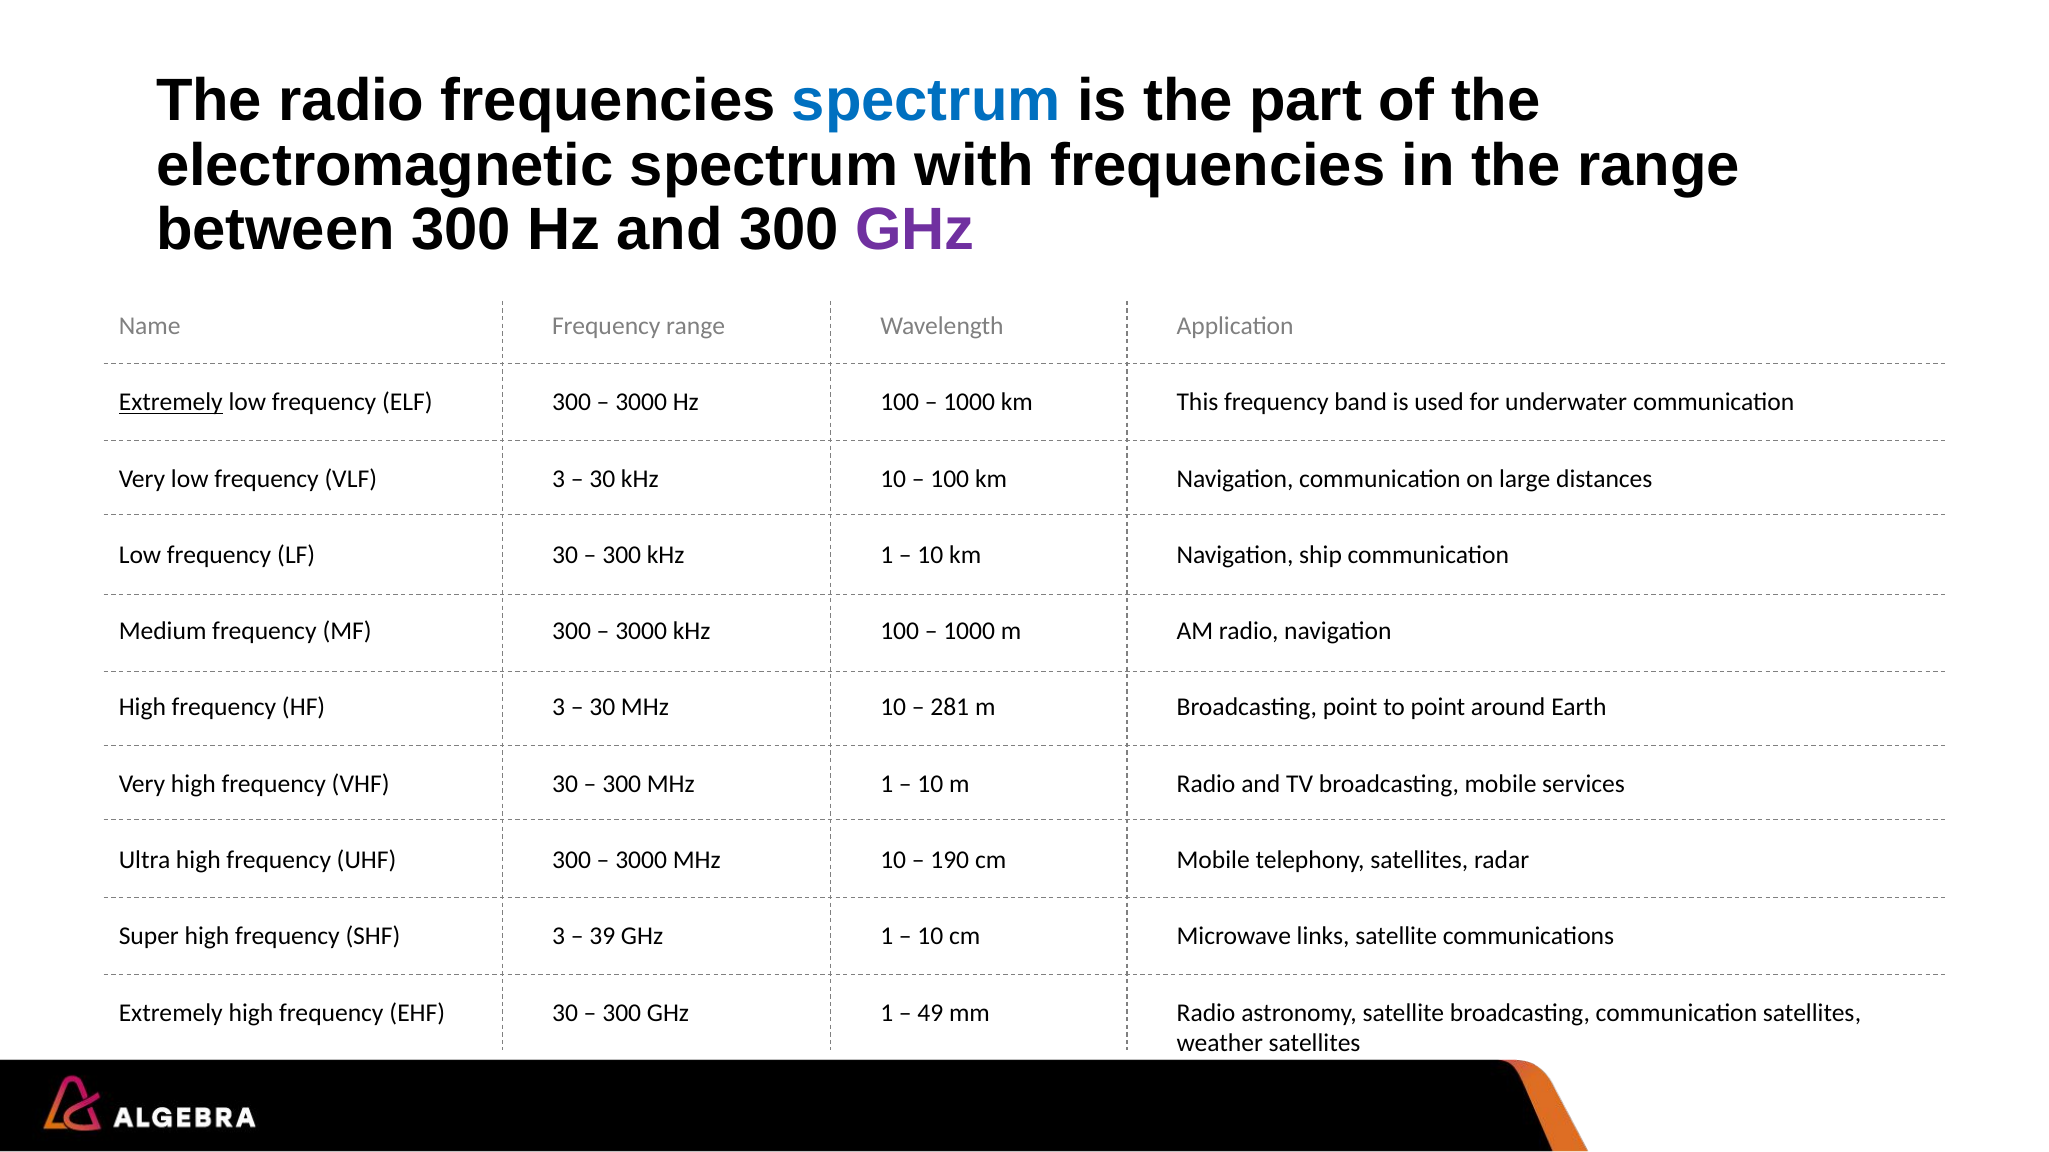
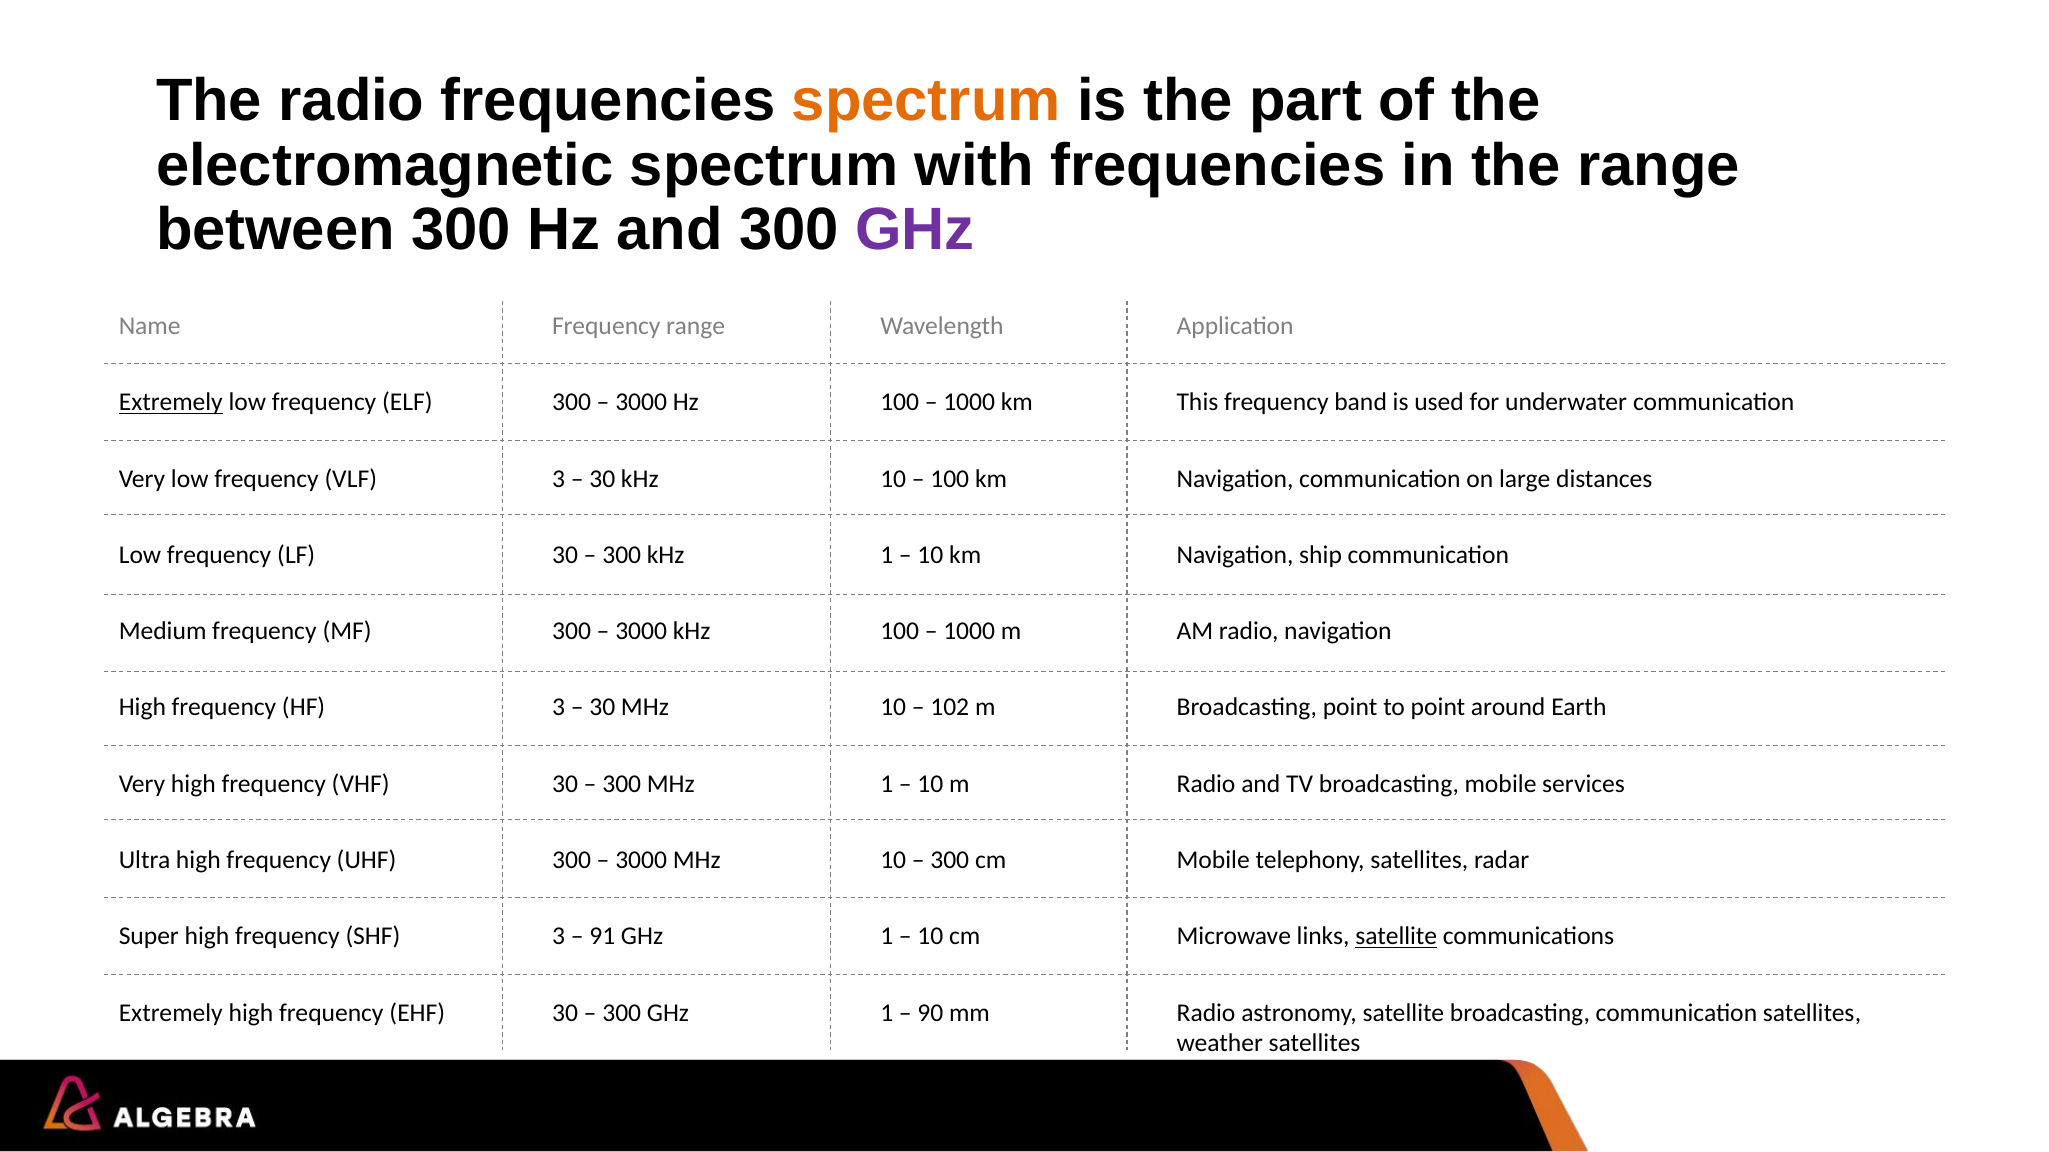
spectrum colour: blue -> orange (926, 101)
281: 281 -> 102 (950, 708)
190: 190 -> 300 (950, 861)
39: 39 -> 91 (602, 937)
satellite underline: none -> present (1396, 937)
49: 49 -> 90 (930, 1013)
